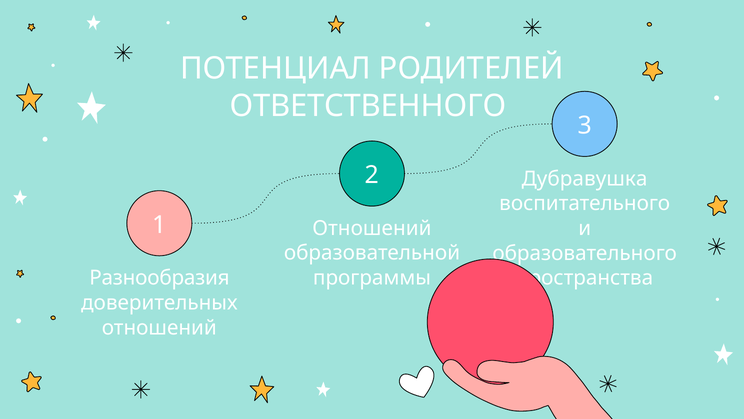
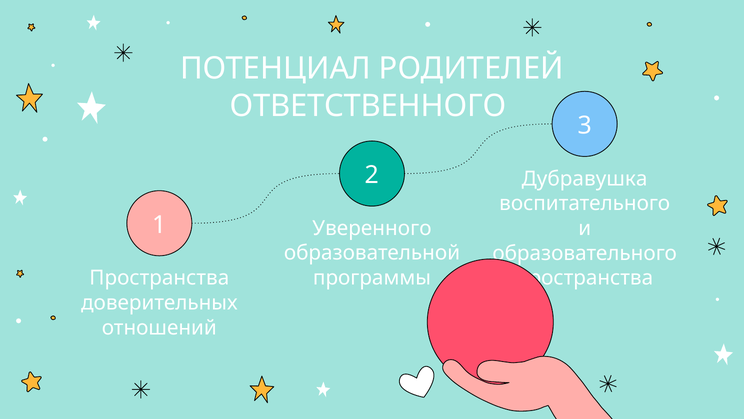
Отношений: Отношений -> Уверенного (372, 228)
Разнообразия: Разнообразия -> Пространства (159, 278)
